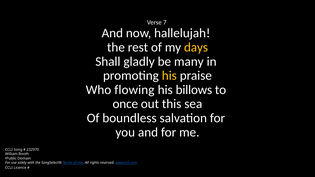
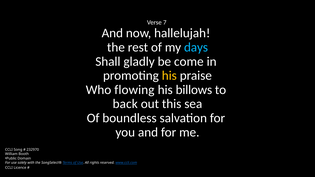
days colour: yellow -> light blue (196, 47)
many: many -> come (189, 62)
once: once -> back (125, 104)
